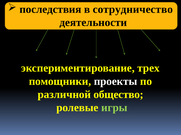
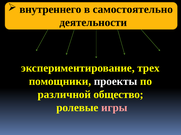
последствия: последствия -> внутреннего (50, 9)
сотрудничество: сотрудничество -> самостоятельно (133, 9)
игры colour: light green -> pink (114, 108)
